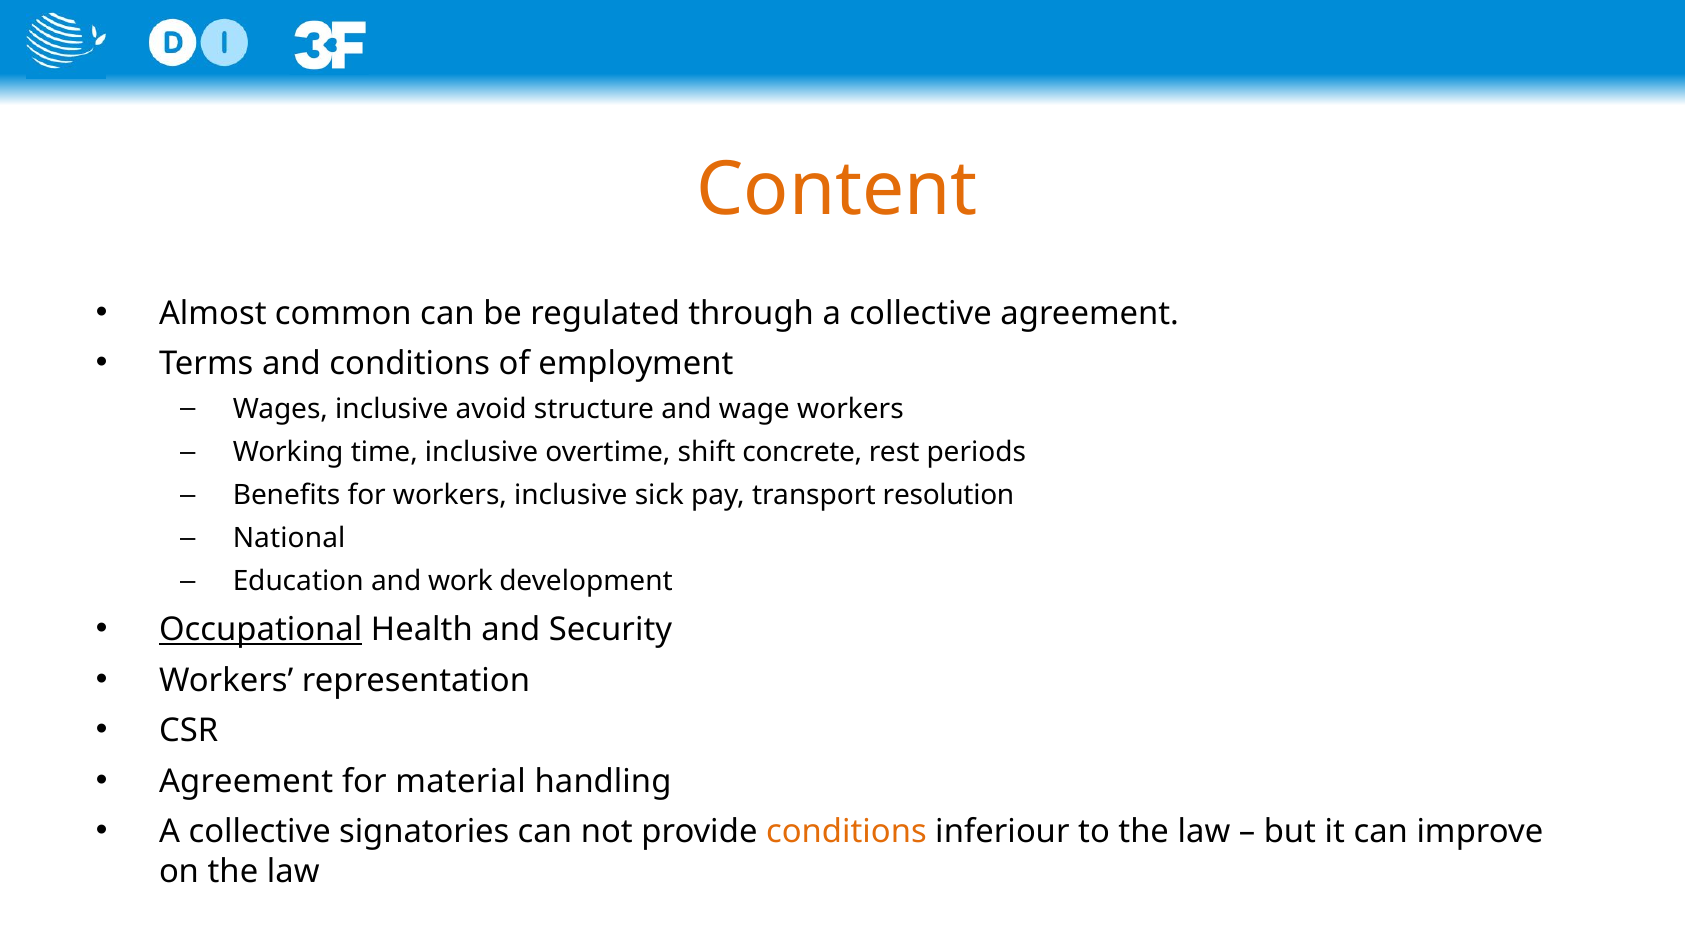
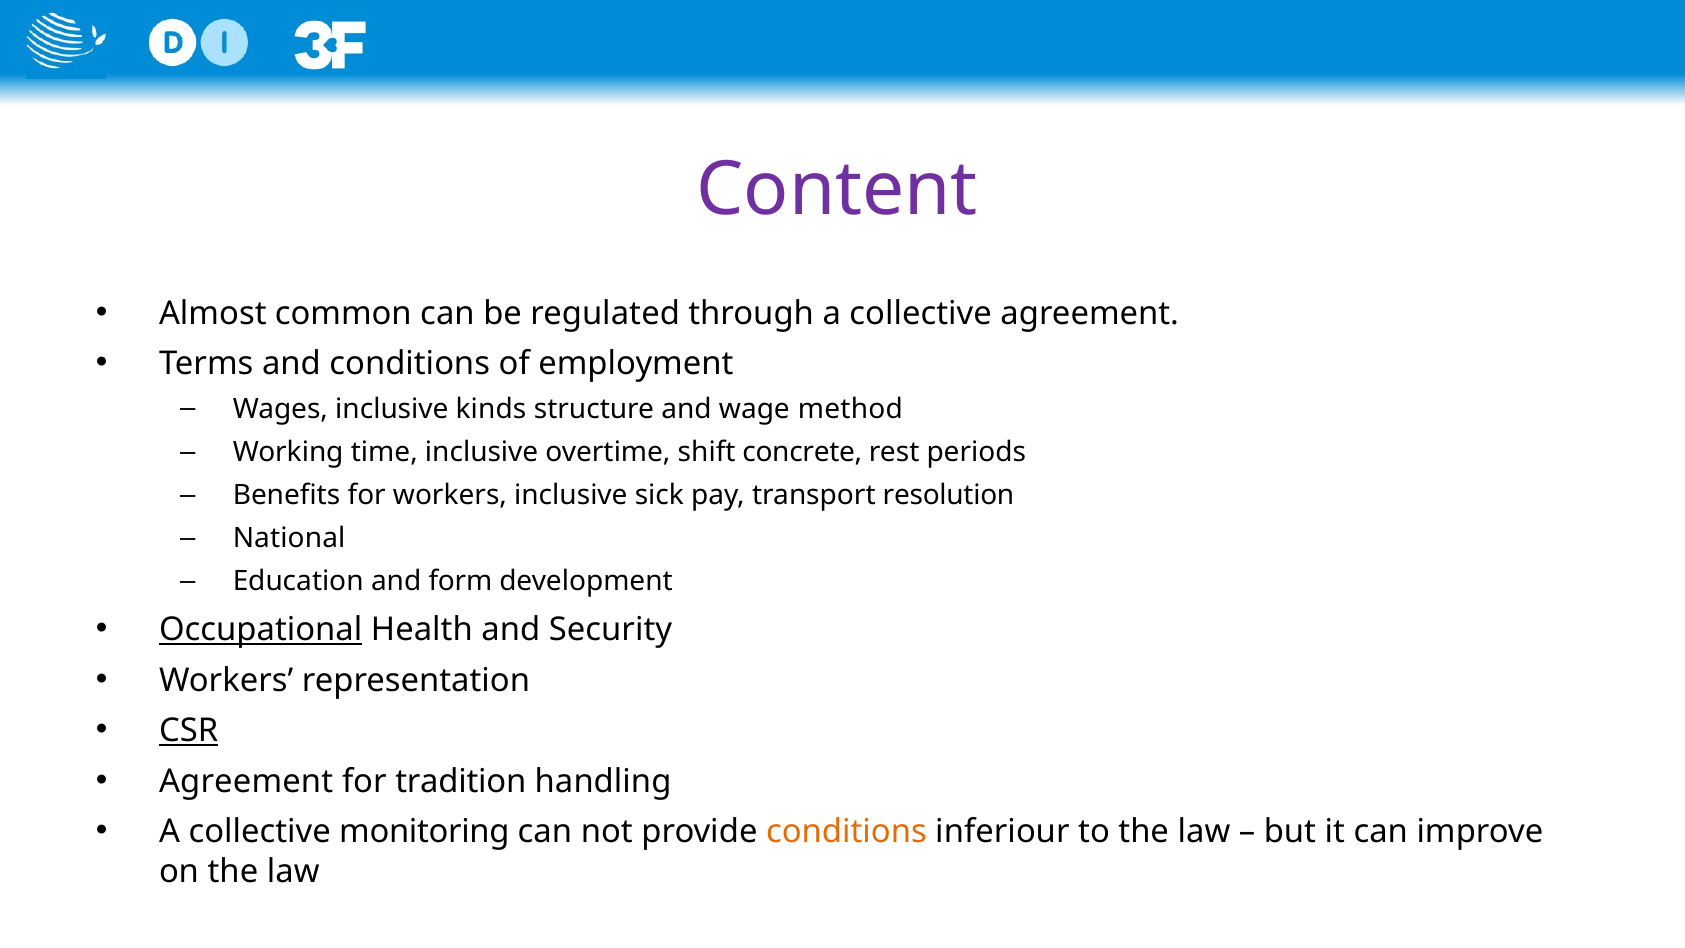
Content colour: orange -> purple (837, 189)
avoid: avoid -> kinds (491, 409)
wage workers: workers -> method (850, 409)
work: work -> form (460, 581)
CSR underline: none -> present (189, 731)
material: material -> tradition (461, 781)
signatories: signatories -> monitoring (424, 832)
